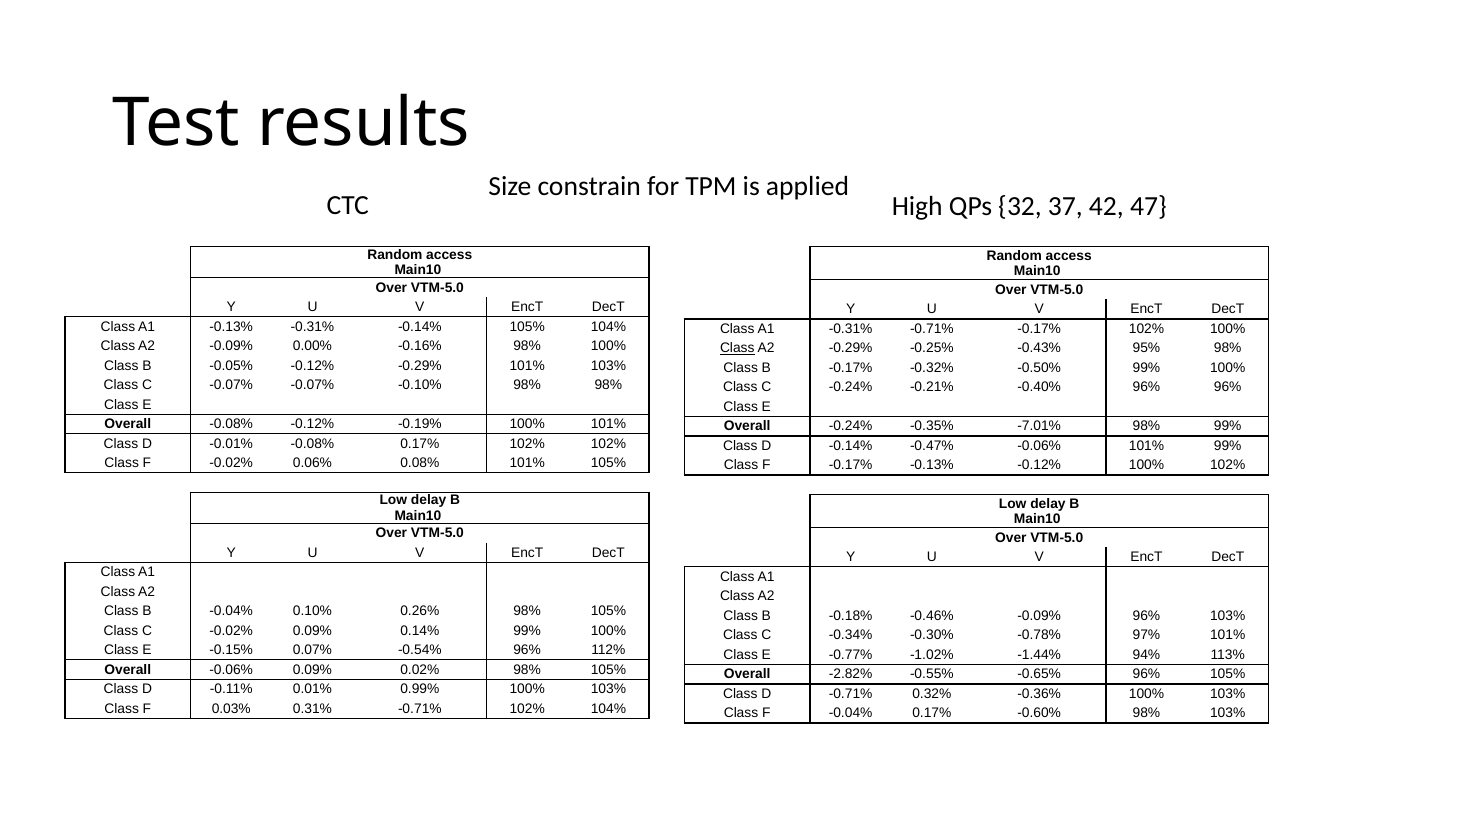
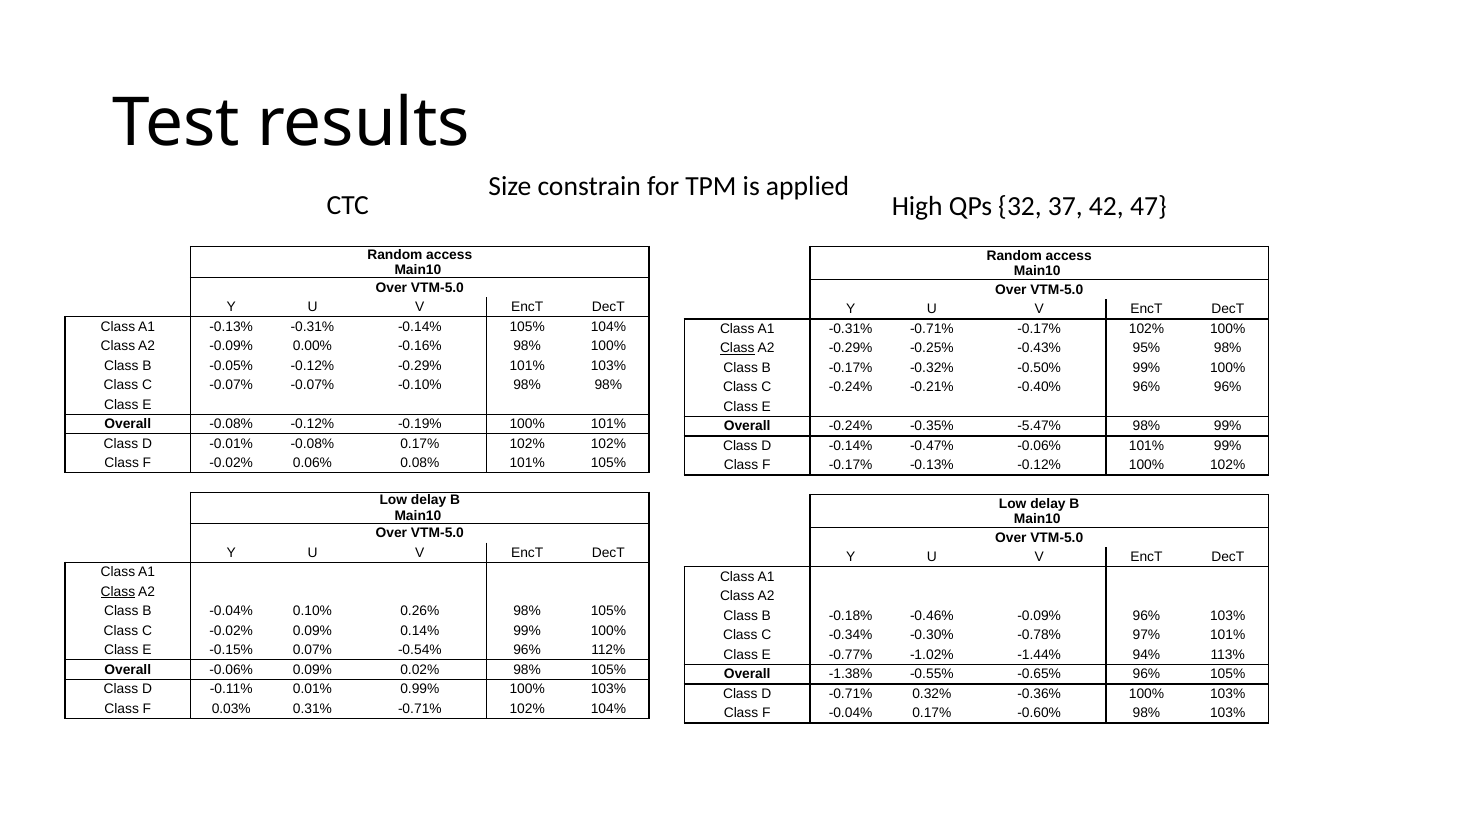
-7.01%: -7.01% -> -5.47% (1039, 426)
Class underline: none -> present (118, 592)
-2.82%: -2.82% -> -1.38% (851, 674)
